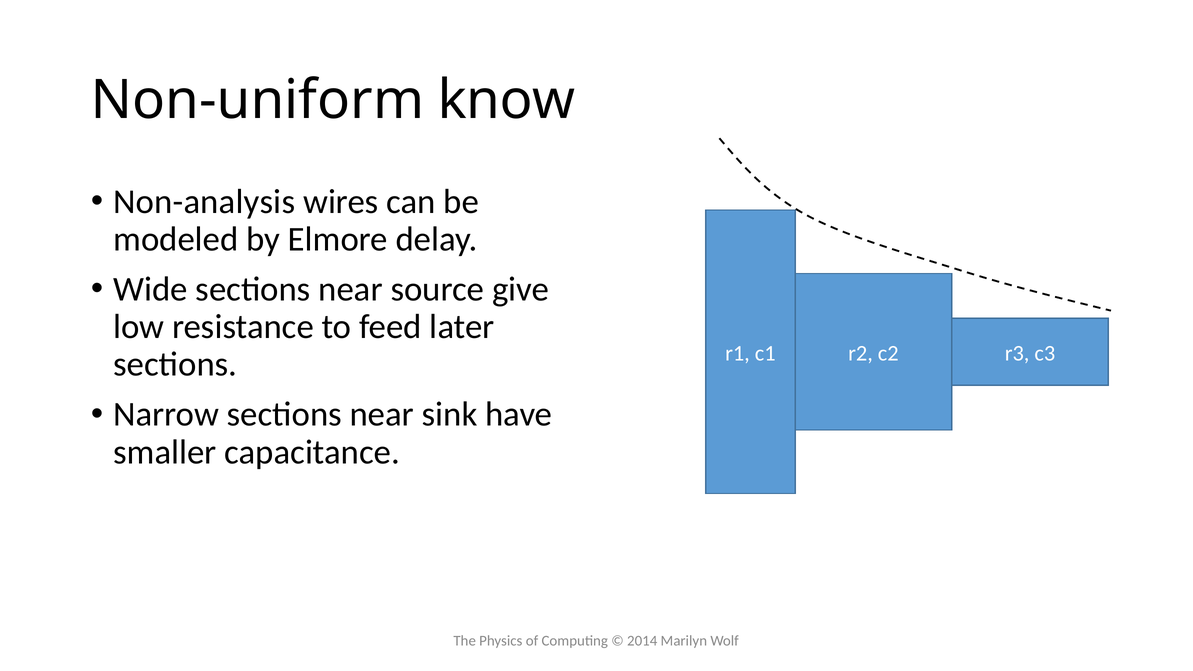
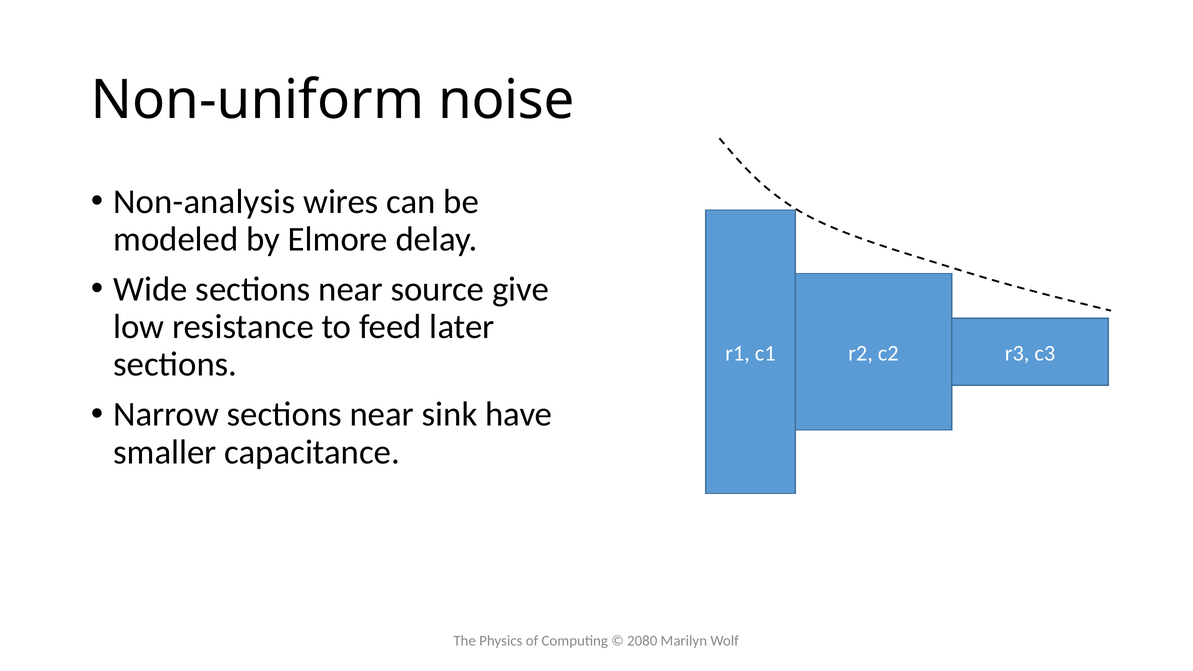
know: know -> noise (506, 100)
2014: 2014 -> 2080 (642, 641)
